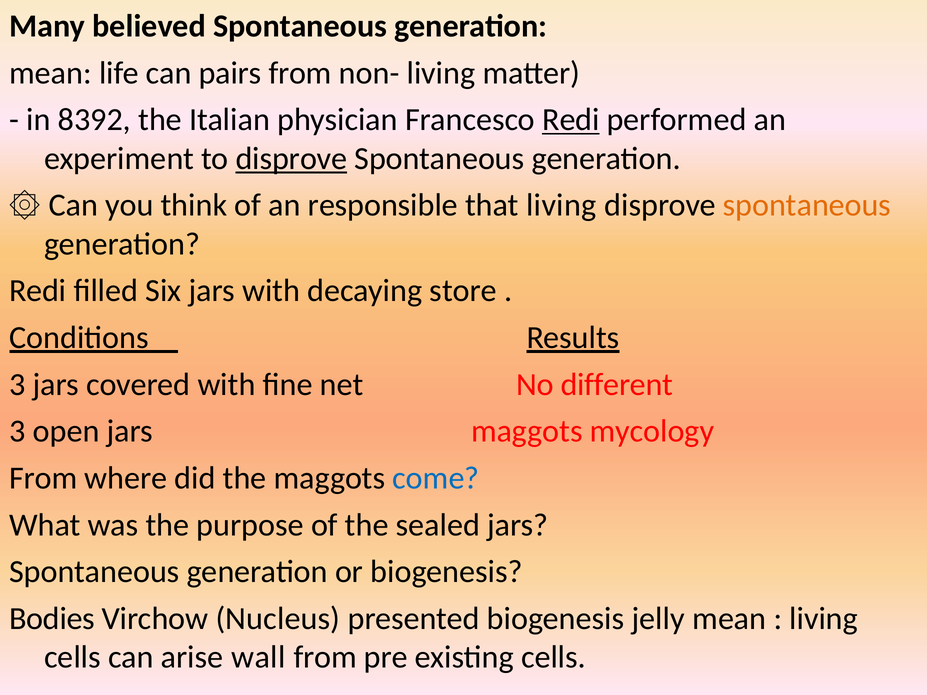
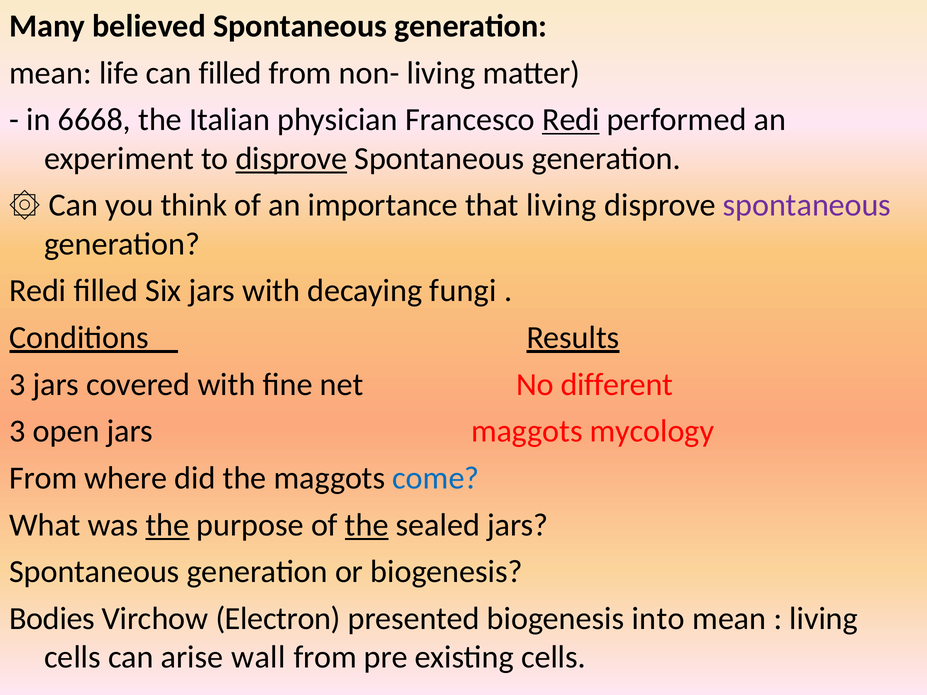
can pairs: pairs -> filled (230, 73)
8392: 8392 -> 6668 (94, 120)
responsible: responsible -> importance (383, 205)
spontaneous colour: orange -> purple (807, 205)
store: store -> fungi (463, 291)
the underline: none -> present (167, 525)
the underline: none -> present (367, 525)
Nucleus: Nucleus -> Electron (278, 619)
jelly: jelly -> into (658, 619)
